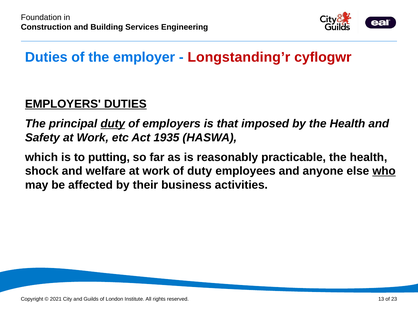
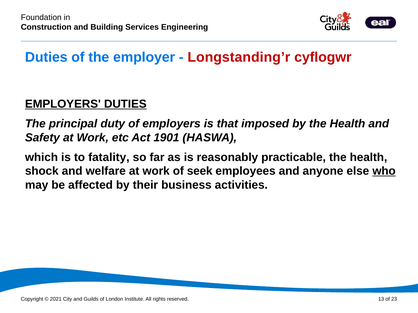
duty underline: present -> none (113, 124)
1935: 1935 -> 1901 (166, 138)
putting: putting -> fatality (109, 157)
of duty: duty -> seek (200, 171)
